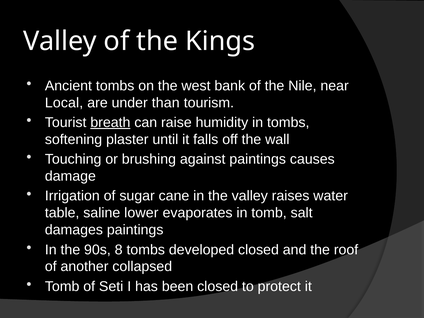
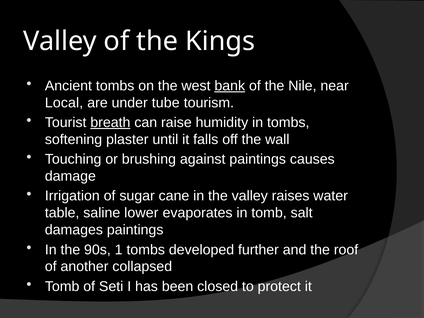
bank underline: none -> present (230, 86)
than: than -> tube (166, 103)
8: 8 -> 1 (119, 250)
developed closed: closed -> further (258, 250)
